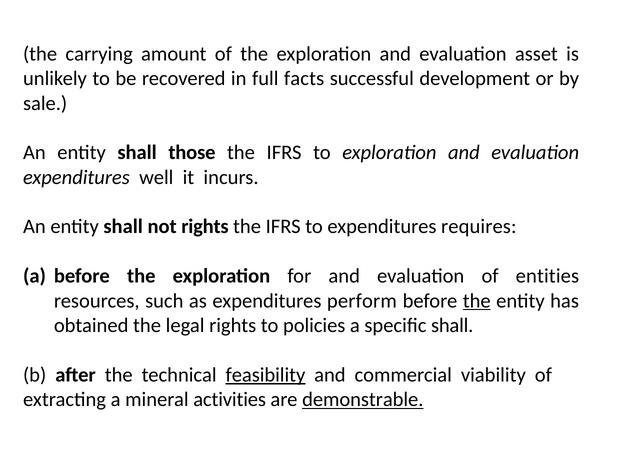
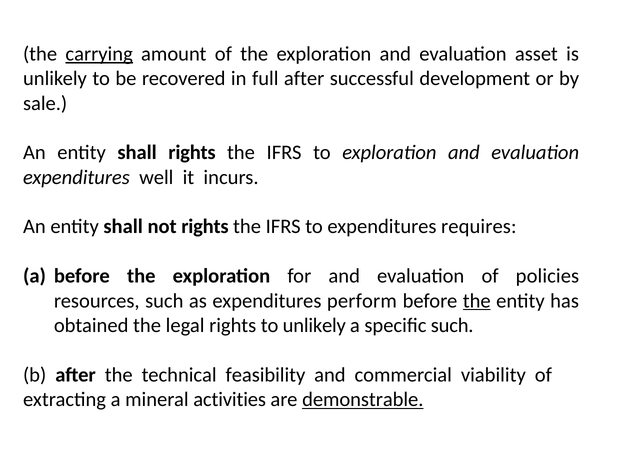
carrying underline: none -> present (99, 54)
full facts: facts -> after (304, 78)
shall those: those -> rights (192, 153)
entities: entities -> policies (547, 276)
to policies: policies -> unlikely (314, 325)
specific shall: shall -> such (452, 325)
feasibility underline: present -> none (265, 375)
